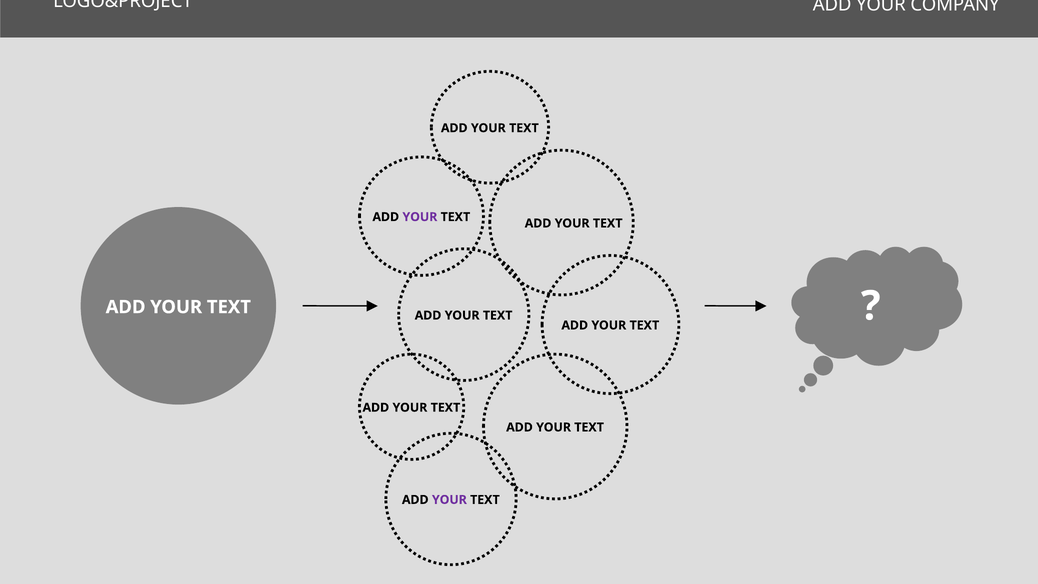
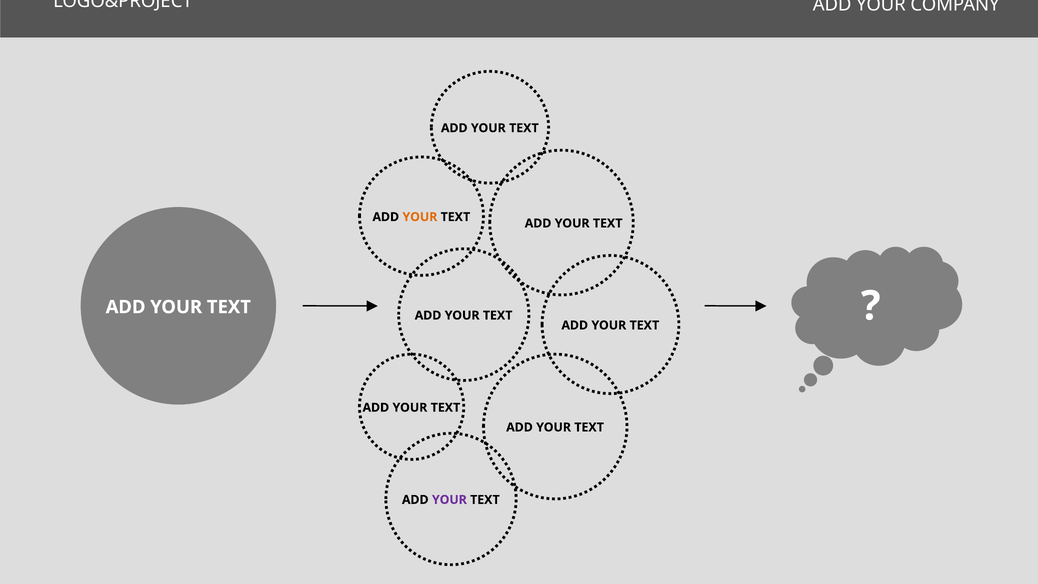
YOUR colour: purple -> orange (420, 217)
